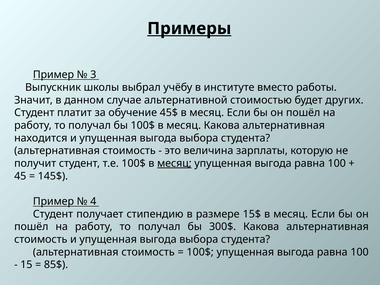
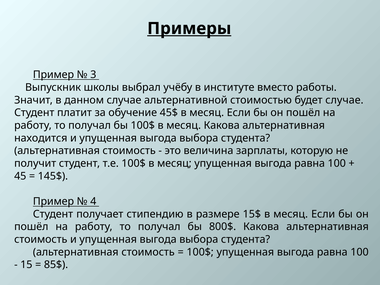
будет других: других -> случае (344, 100)
месяц underline: present -> none (174, 163)
300$: 300$ -> 800$ (223, 227)
